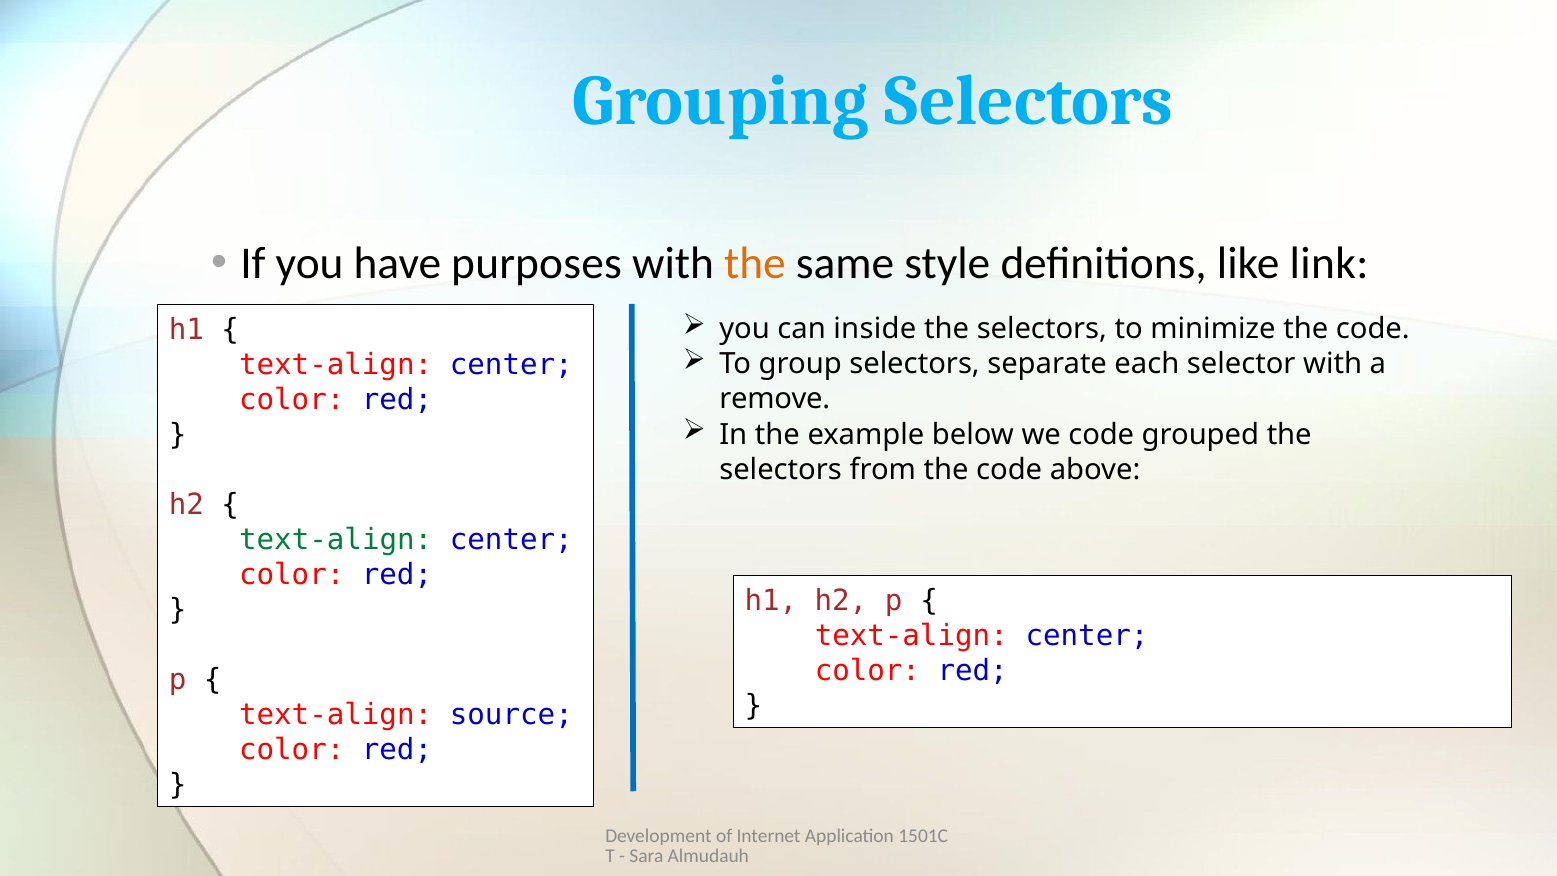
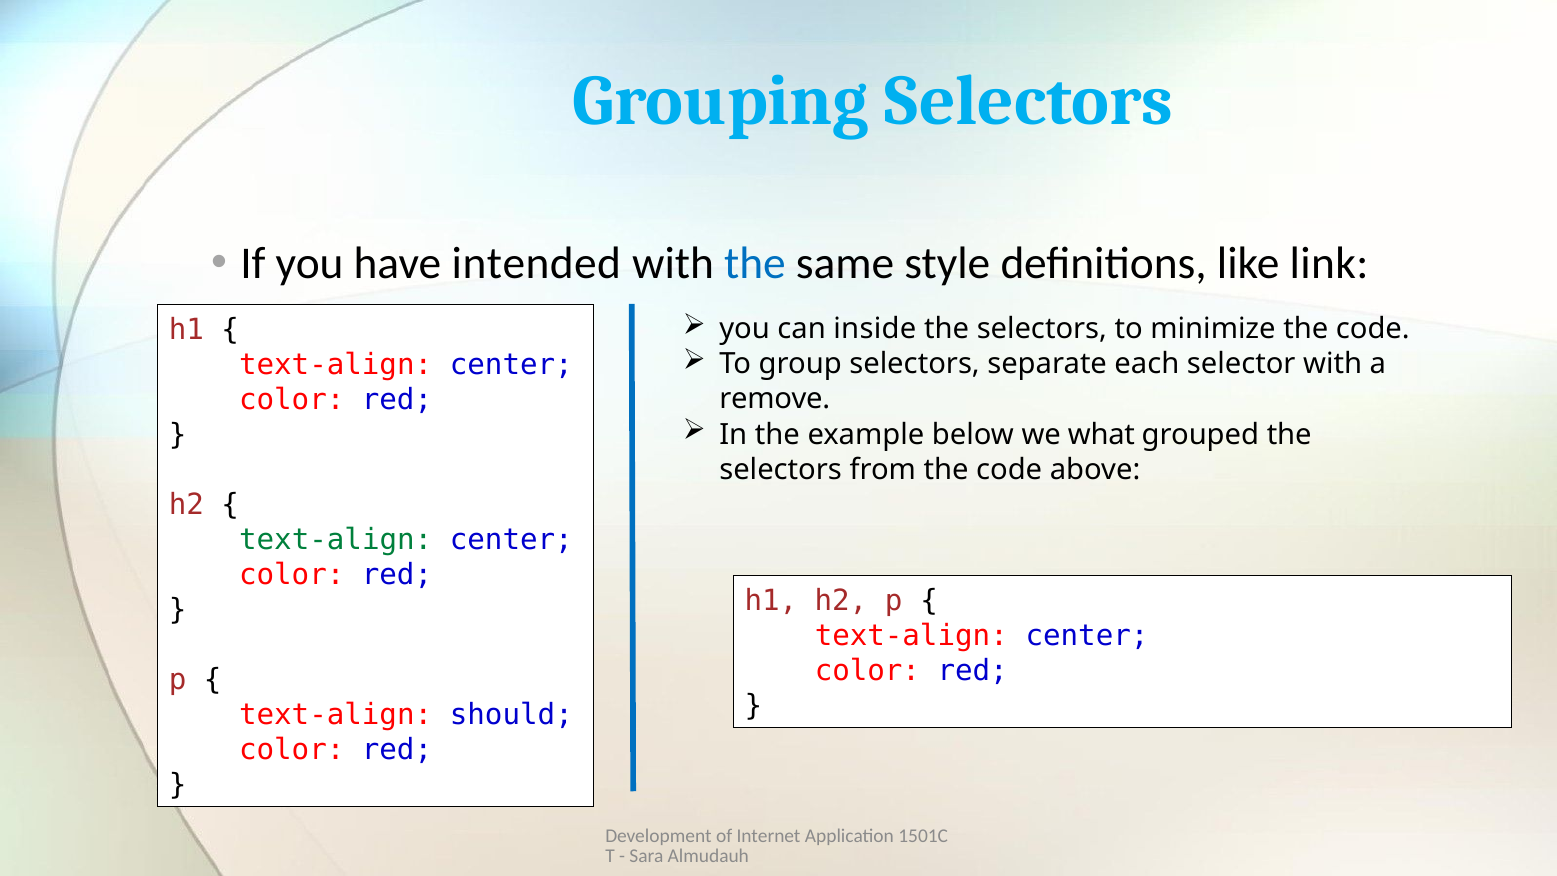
purposes: purposes -> intended (536, 263)
the colour: orange -> blue (755, 263)
we code: code -> what (1101, 434)
source: source -> should (511, 715)
